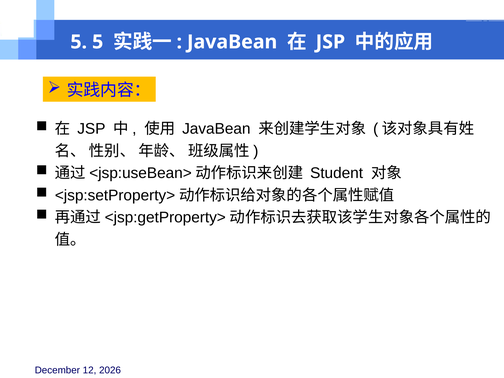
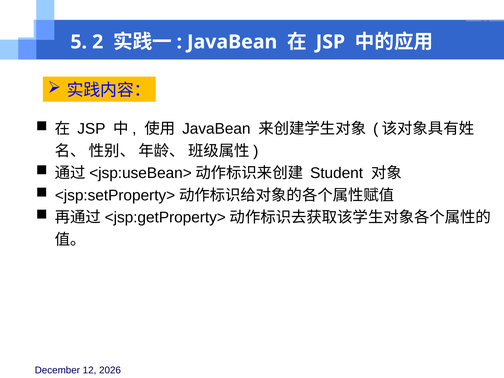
5 5: 5 -> 2 (98, 42)
